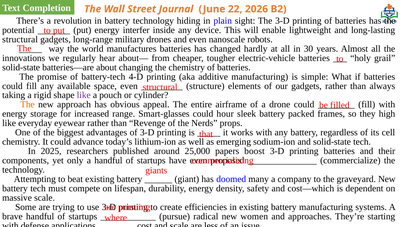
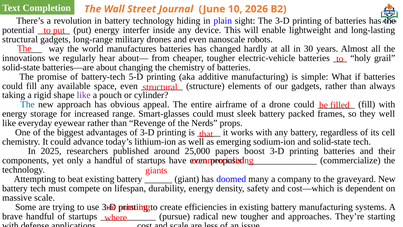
22: 22 -> 10 (235, 9)
4-D: 4-D -> 5-D (136, 77)
The colour: orange -> blue (27, 104)
could hour: hour -> must (225, 114)
they high: high -> well (387, 114)
new women: women -> tougher (254, 216)
